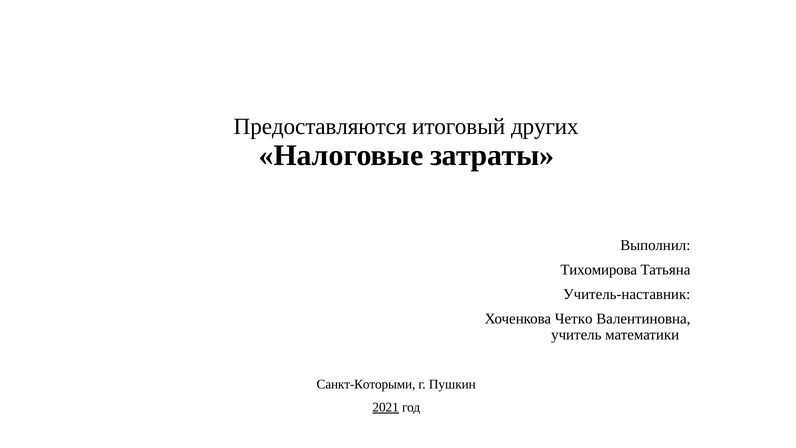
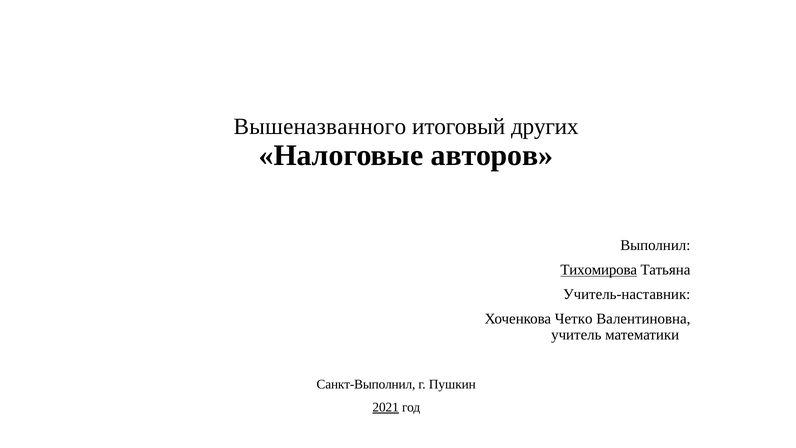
Предоставляются: Предоставляются -> Вышеназванного (320, 127)
затраты: затраты -> авторов (492, 155)
Тихомирова underline: none -> present (599, 270)
Санкт-Которыми: Санкт-Которыми -> Санкт-Выполнил (366, 384)
